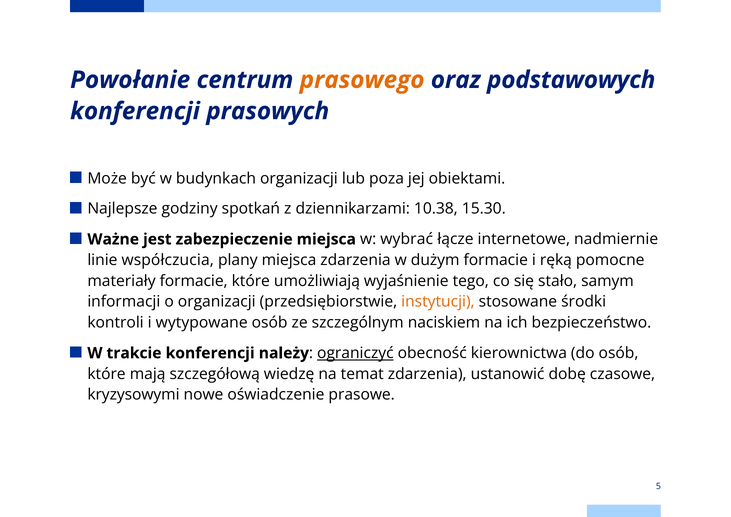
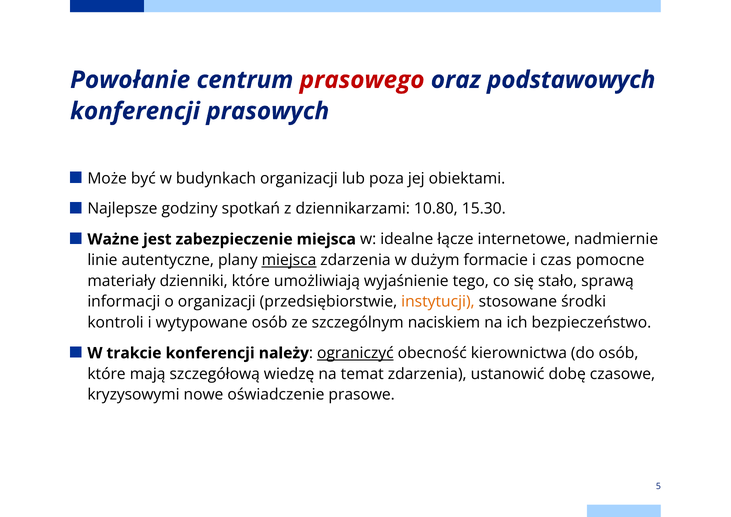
prasowego colour: orange -> red (362, 80)
10.38: 10.38 -> 10.80 (436, 209)
wybrać: wybrać -> idealne (407, 239)
współczucia: współczucia -> autentyczne (168, 260)
miejsca underline: none -> present (289, 260)
ręką: ręką -> czas (556, 260)
materiały formacie: formacie -> dzienniki (194, 281)
samym: samym -> sprawą (607, 281)
